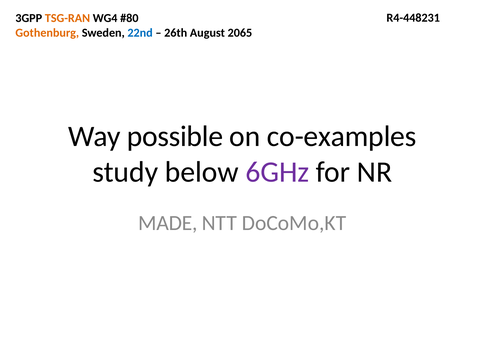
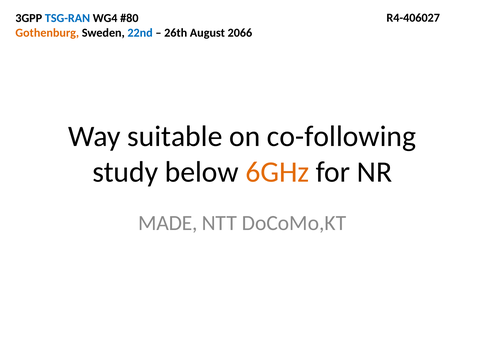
R4-448231: R4-448231 -> R4-406027 (413, 18)
TSG-RAN colour: orange -> blue (67, 18)
2065: 2065 -> 2066 (240, 33)
possible: possible -> suitable (175, 136)
co-examples: co-examples -> co-following (342, 136)
6GHz colour: purple -> orange (277, 172)
